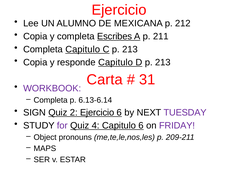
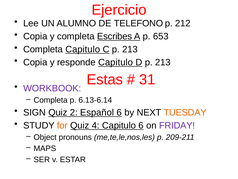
MEXICANA: MEXICANA -> TELEFONO (138, 23)
211: 211 -> 653 (161, 36)
Carta: Carta -> Estas (105, 79)
2 Ejercicio: Ejercicio -> Español (97, 112)
TUESDAY colour: purple -> orange (185, 112)
for colour: purple -> orange (62, 125)
